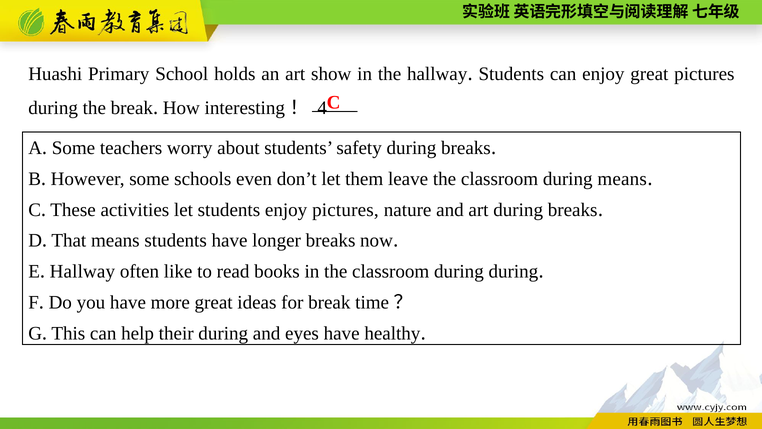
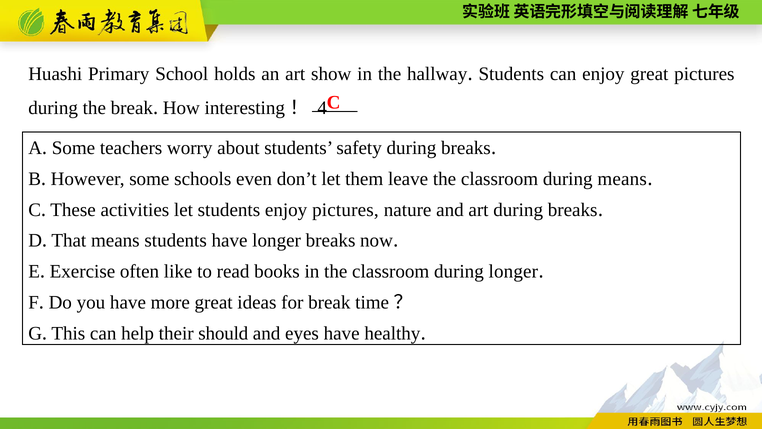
Hallway: Hallway -> Exercise (82, 271)
during during: during -> longer (513, 271)
their during: during -> should (223, 333)
